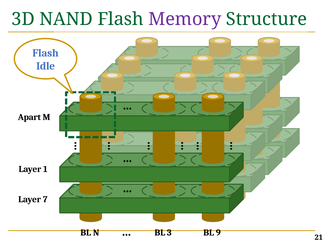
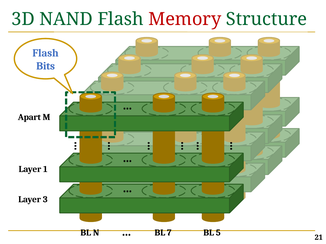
Memory colour: purple -> red (185, 19)
Idle: Idle -> Bits (46, 66)
7: 7 -> 3 (45, 200)
3: 3 -> 7 (169, 233)
9: 9 -> 5 (218, 233)
